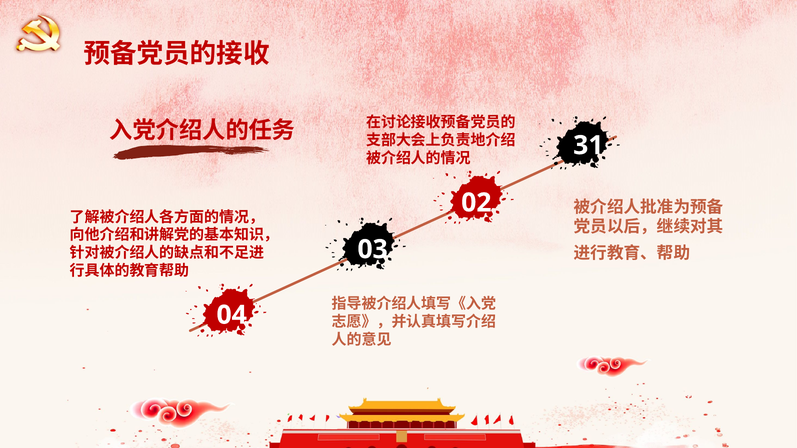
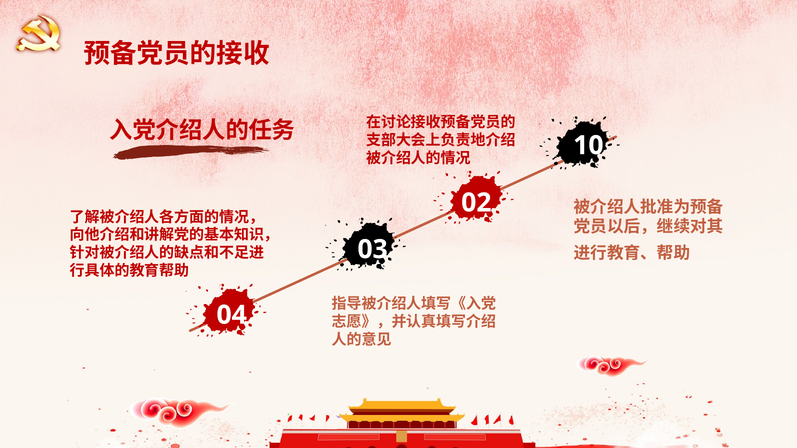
31: 31 -> 10 (588, 145)
